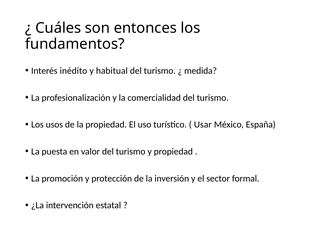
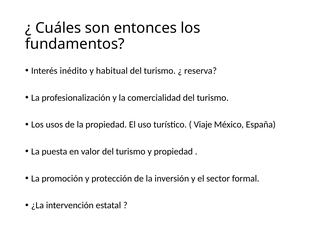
medida: medida -> reserva (201, 71)
Usar: Usar -> Viaje (203, 124)
